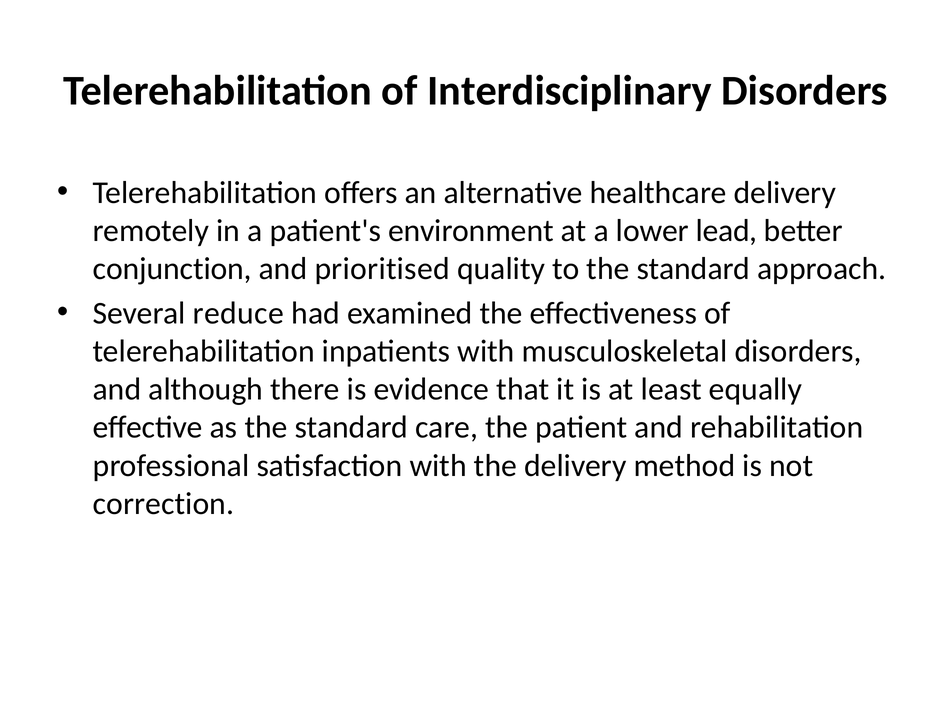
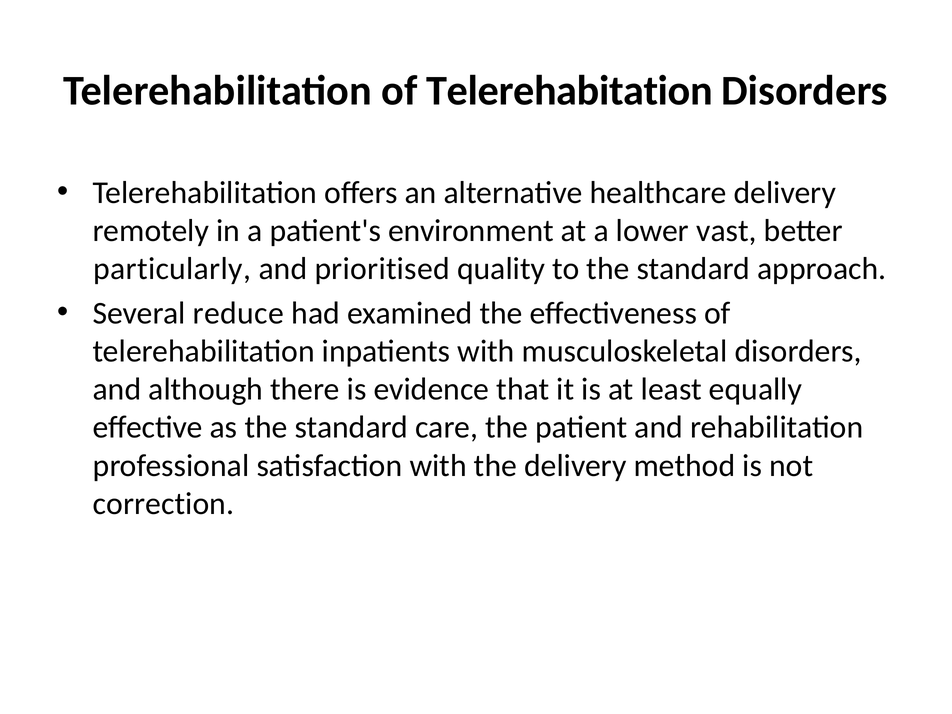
Interdisciplinary: Interdisciplinary -> Telerehabitation (570, 91)
lead: lead -> vast (726, 231)
conjunction: conjunction -> particularly (172, 269)
